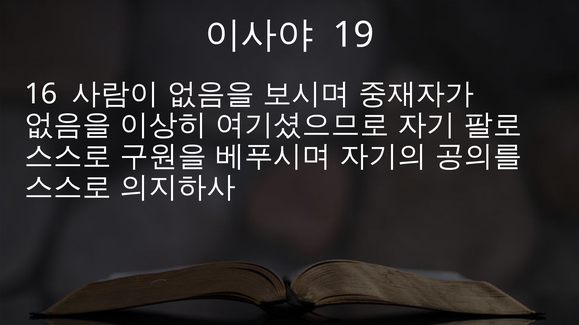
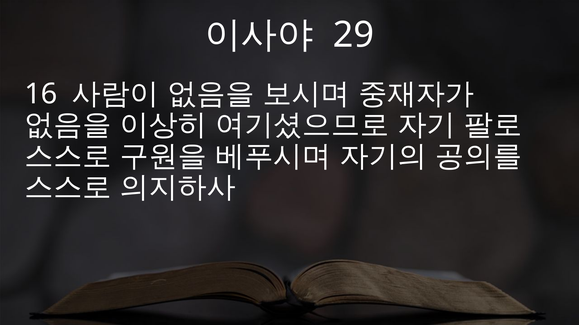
19: 19 -> 29 (354, 35)
